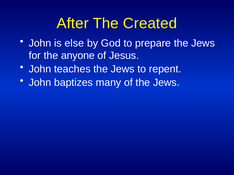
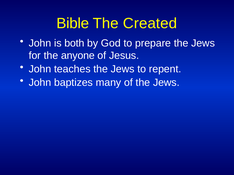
After: After -> Bible (73, 23)
else: else -> both (74, 43)
